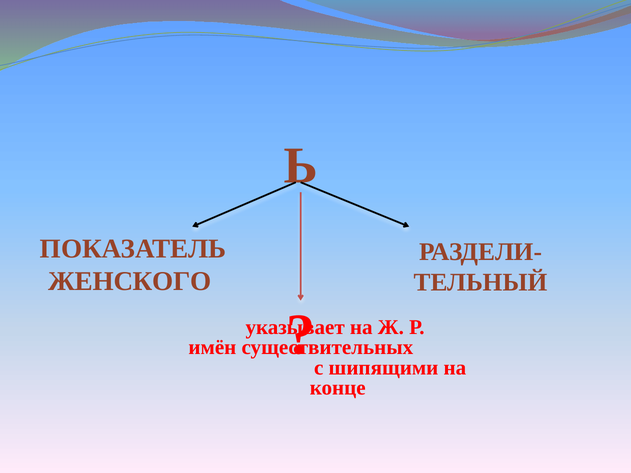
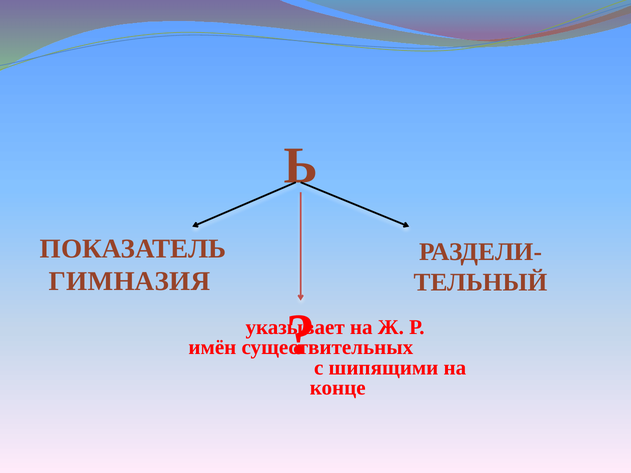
ЖЕНСКОГО: ЖЕНСКОГО -> ГИМНАЗИЯ (130, 281)
